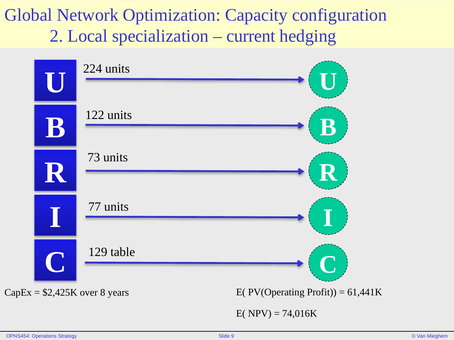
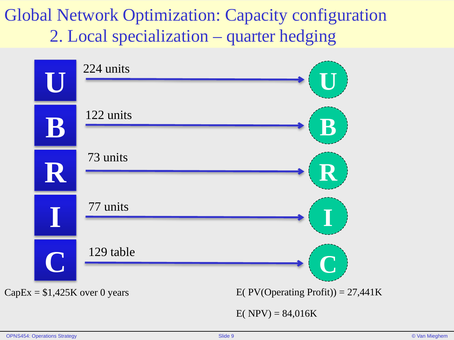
current: current -> quarter (251, 36)
$2,425K: $2,425K -> $1,425K (60, 293)
8: 8 -> 0 (103, 293)
61,441K: 61,441K -> 27,441K (365, 293)
74,016K: 74,016K -> 84,016K (300, 314)
